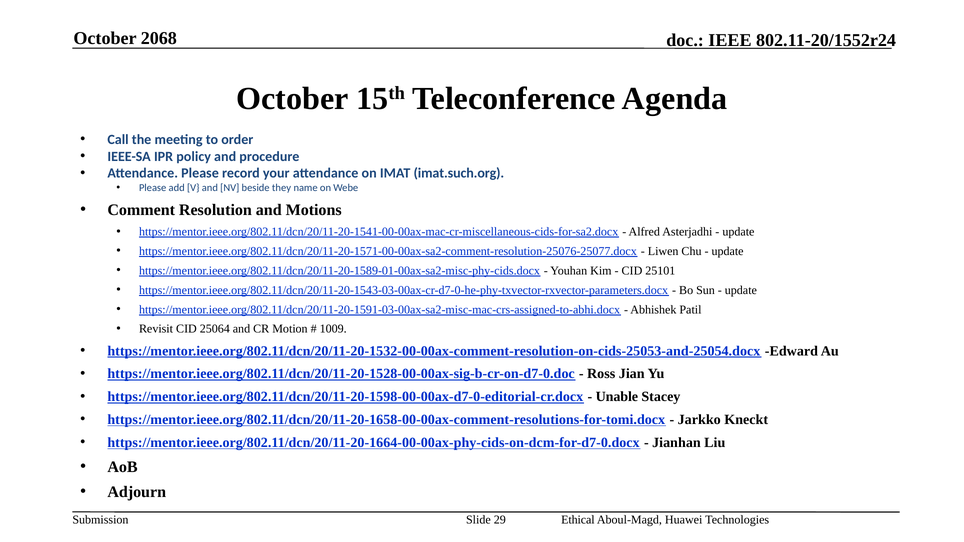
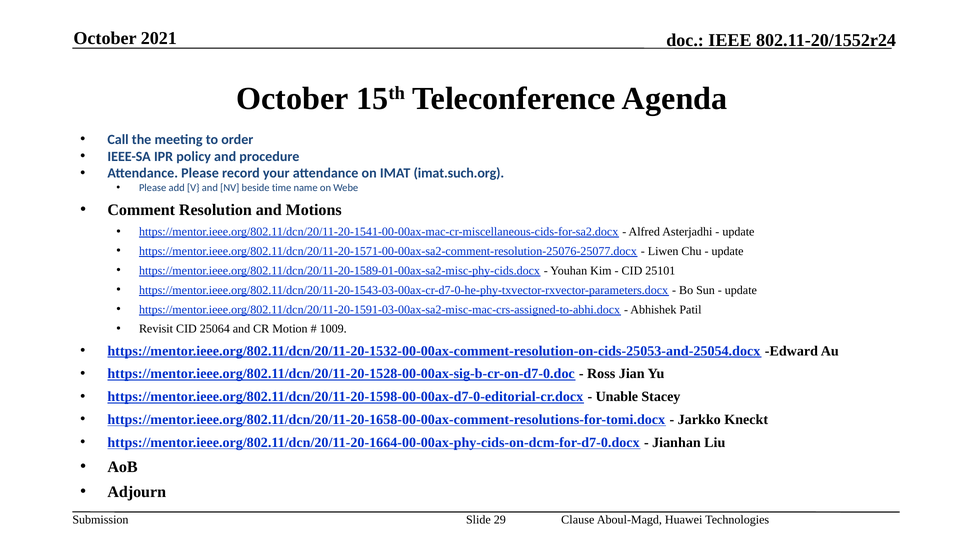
2068: 2068 -> 2021 (159, 38)
they: they -> time (282, 188)
Ethical: Ethical -> Clause (578, 520)
